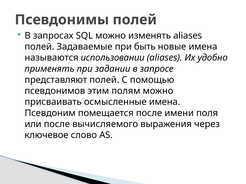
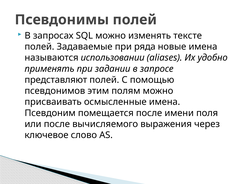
изменять aliases: aliases -> тексте (188, 36)
быть: быть -> ряда (145, 47)
